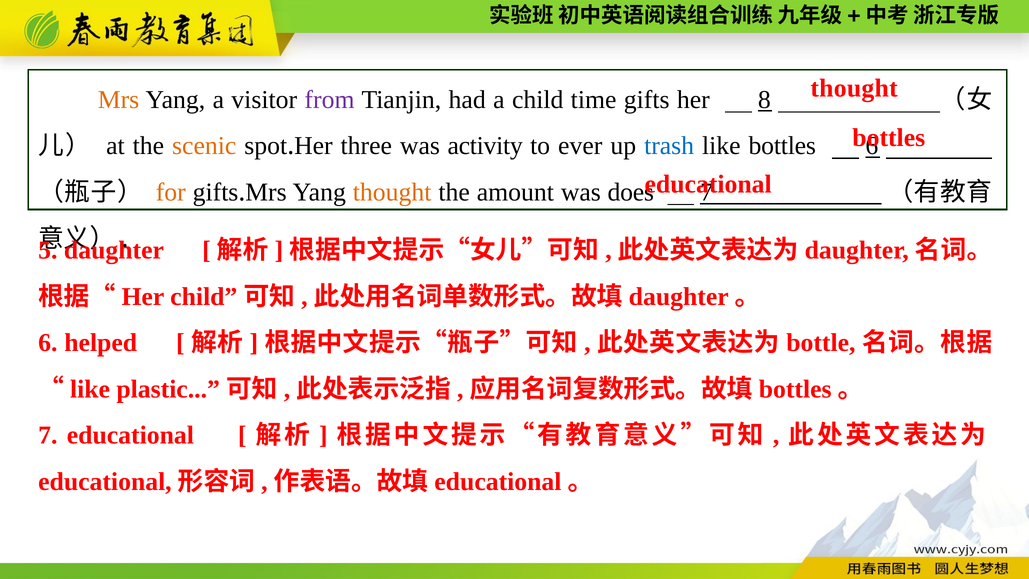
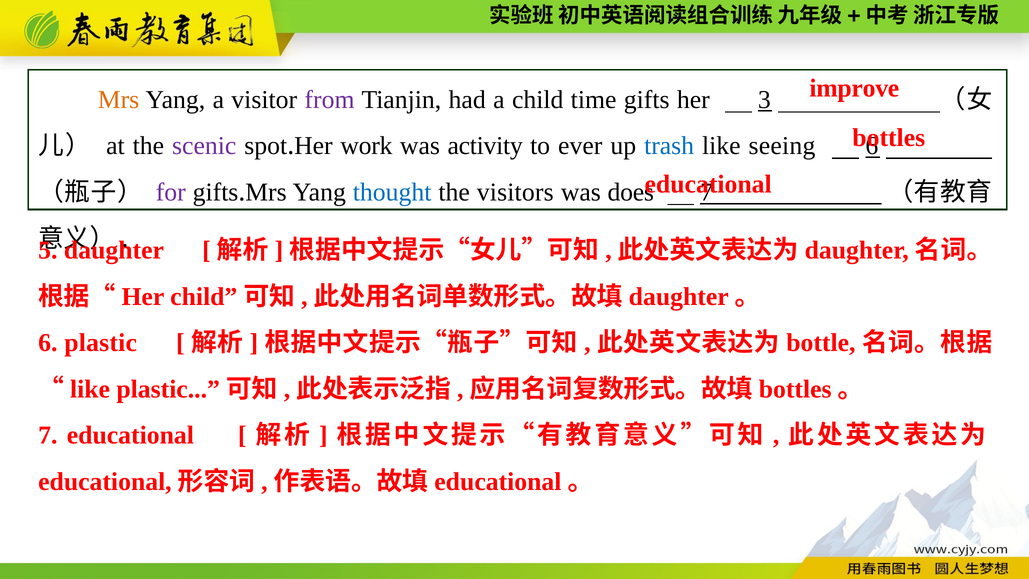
thought: thought -> improve (854, 88)
8: 8 -> 3 (764, 100)
scenic colour: orange -> purple (204, 146)
three: three -> work (366, 146)
like bottles: bottles -> seeing (782, 146)
for colour: orange -> purple (171, 192)
thought colour: orange -> blue (392, 192)
amount: amount -> visitors (515, 192)
helped: helped -> plastic (101, 343)
